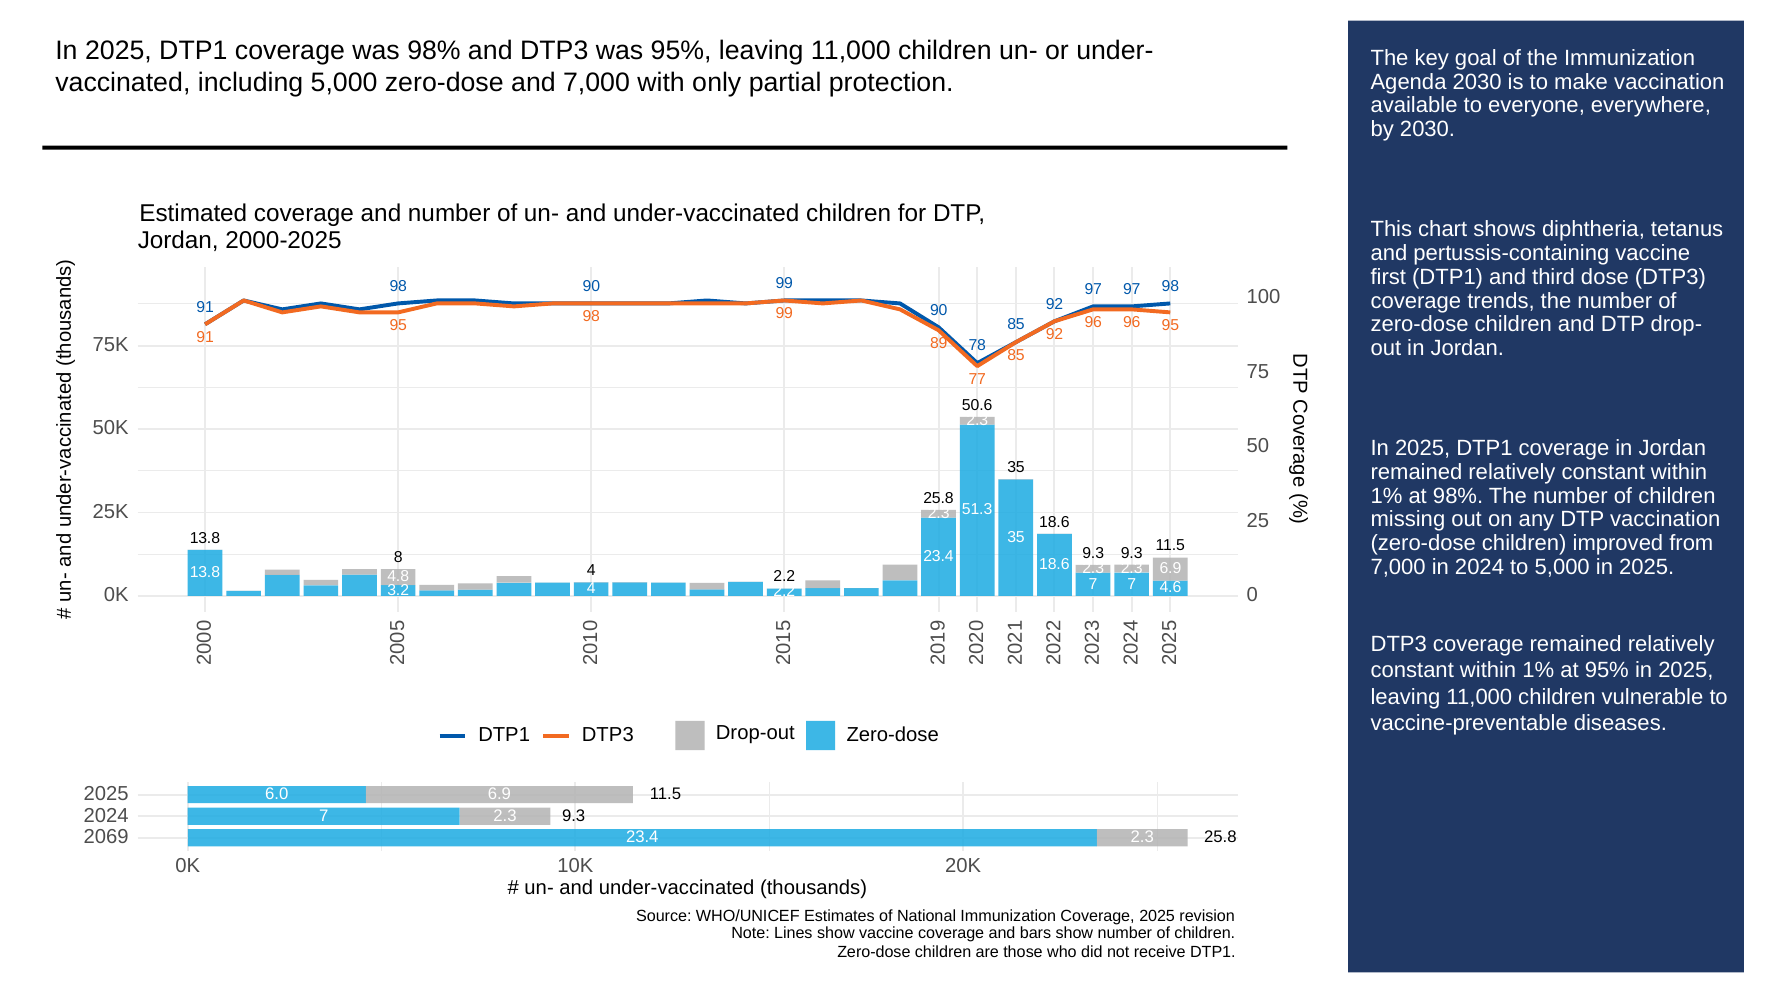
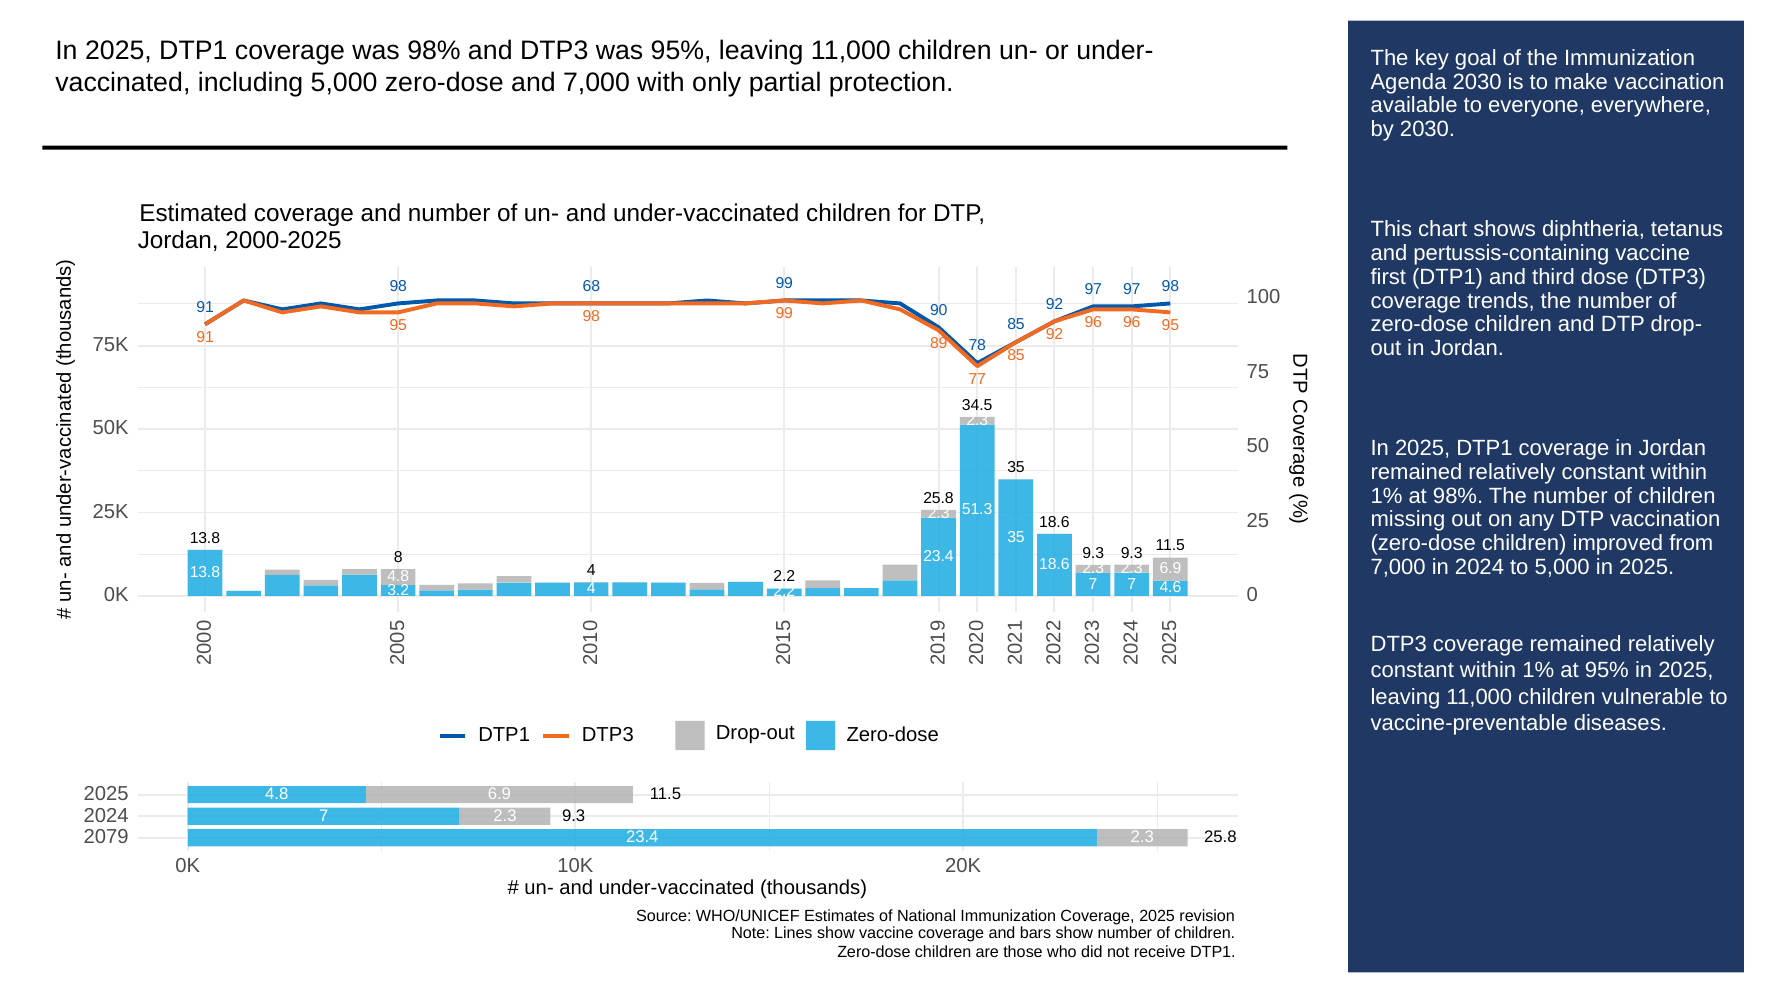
98 90: 90 -> 68 (591, 286)
50.6: 50.6 -> 34.5 (977, 405)
6.0: 6.0 -> 4.8 (277, 794)
2069: 2069 -> 2079 (106, 837)
